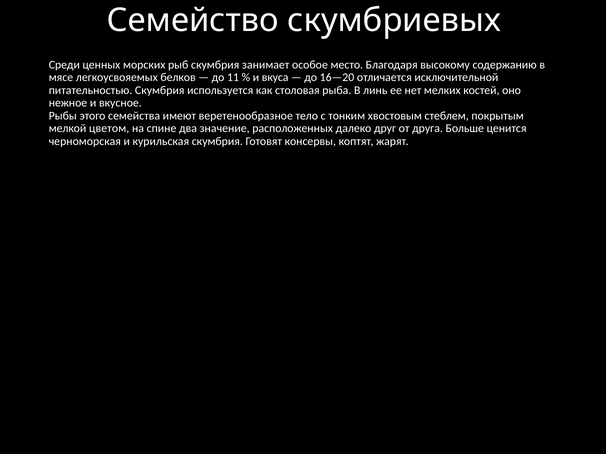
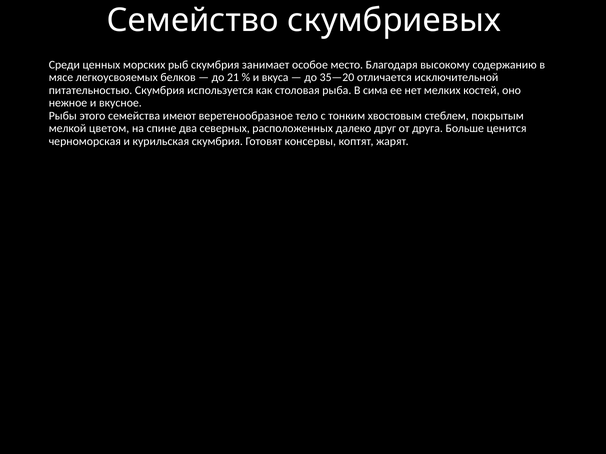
11: 11 -> 21 (233, 78)
16—20: 16—20 -> 35—20 (337, 78)
линь: линь -> сима (375, 90)
значение: значение -> северных (225, 129)
